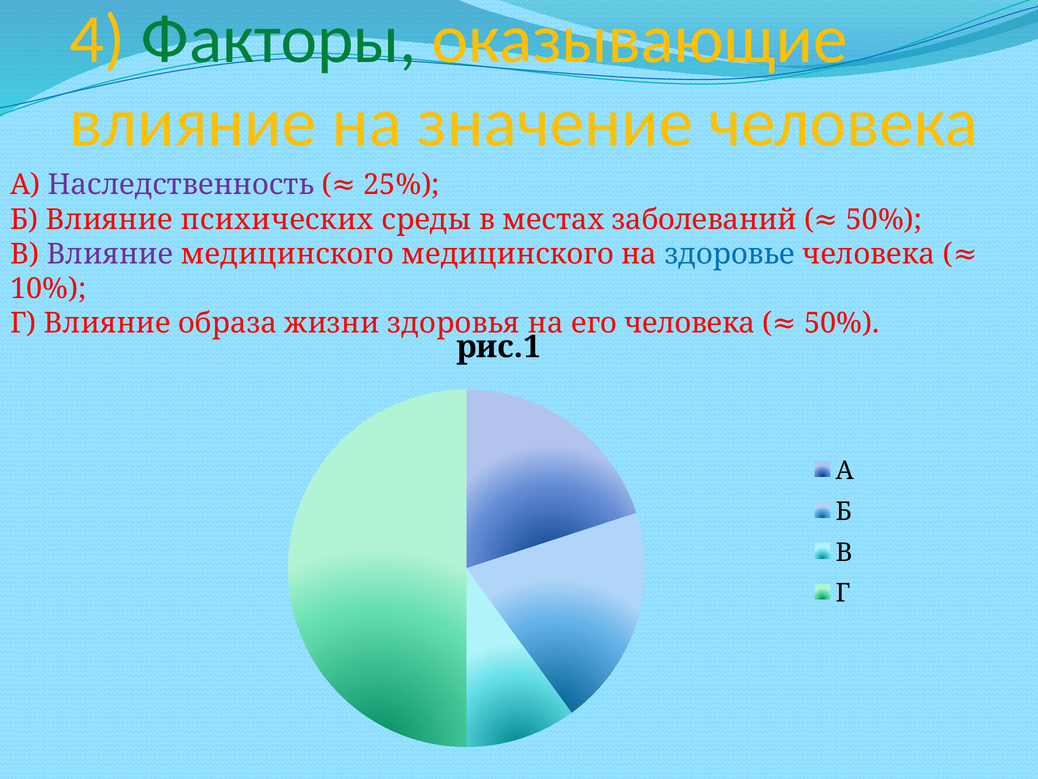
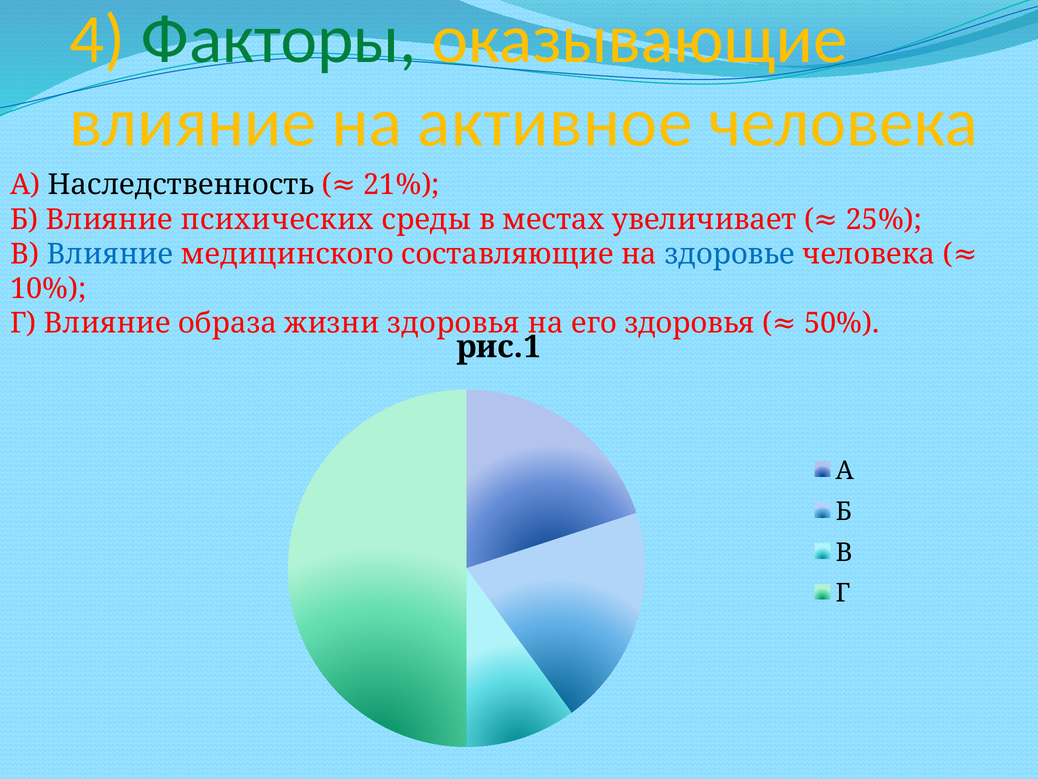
значение: значение -> активное (555, 123)
Наследственность colour: purple -> black (181, 185)
25%: 25% -> 21% (397, 185)
заболеваний: заболеваний -> увеличивает (704, 219)
50%: 50% -> 25% (880, 219)
Влияние colour: purple -> blue (110, 254)
медицинского медицинского: медицинского -> составляющие (508, 254)
его человека: человека -> здоровья (690, 323)
